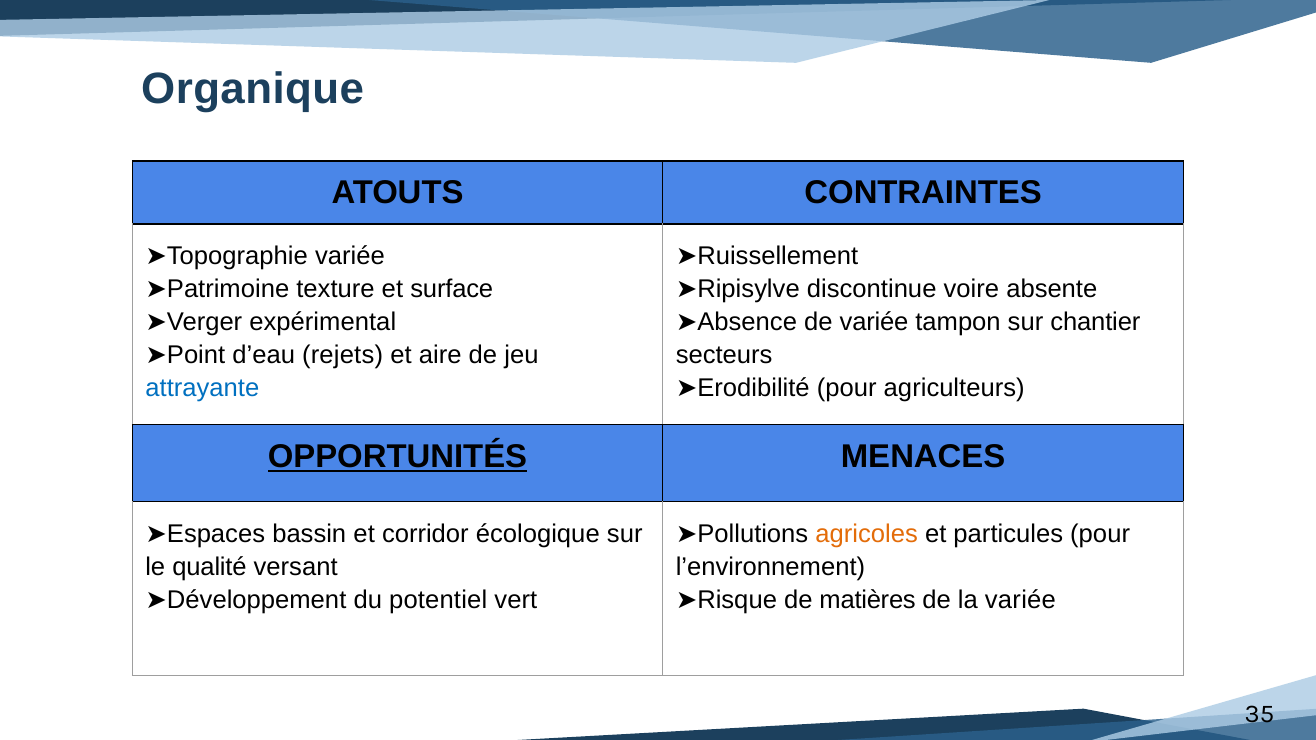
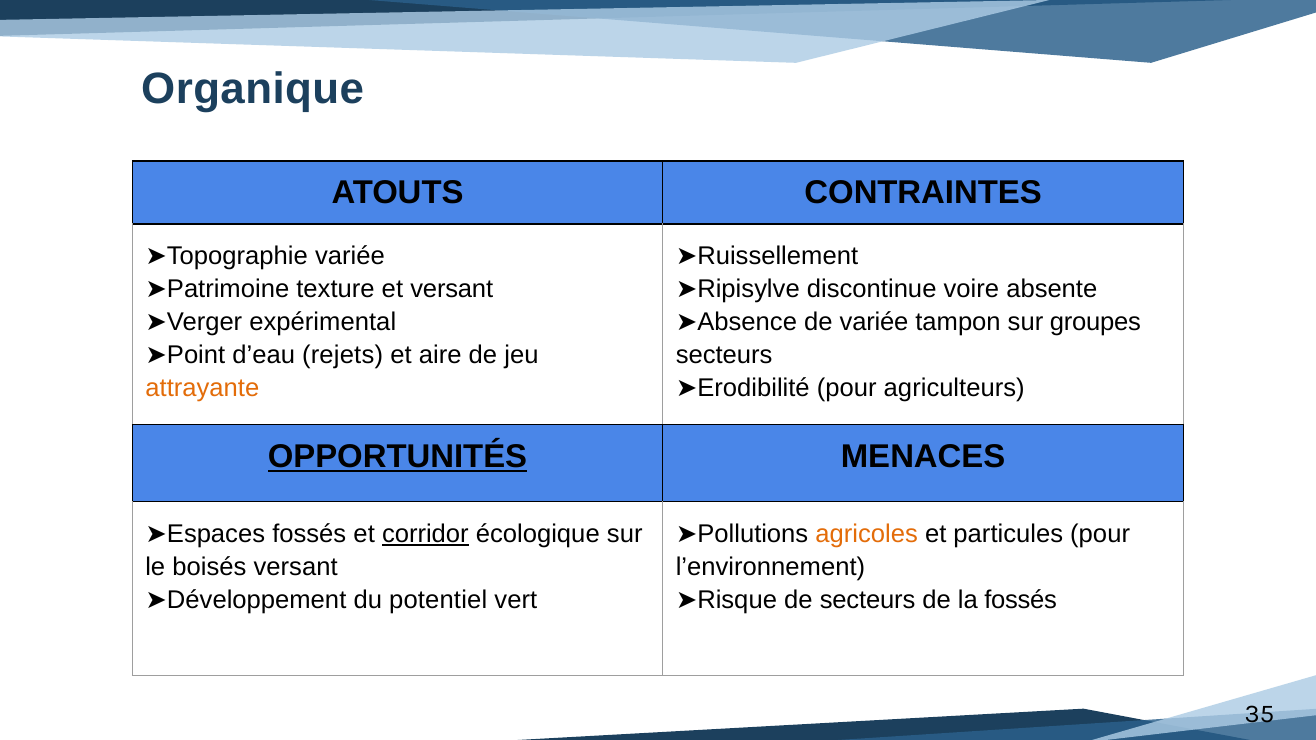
et surface: surface -> versant (452, 289)
chantier: chantier -> groupes (1095, 322)
attrayante colour: blue -> orange (202, 389)
➤Espaces bassin: bassin -> fossés (309, 534)
corridor underline: none -> present (425, 534)
qualité: qualité -> boisés (209, 567)
de matières: matières -> secteurs (868, 600)
la variée: variée -> fossés (1021, 600)
